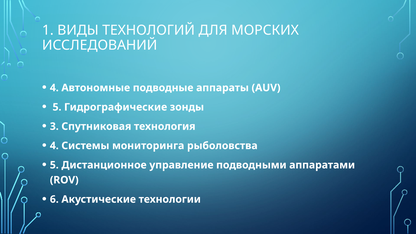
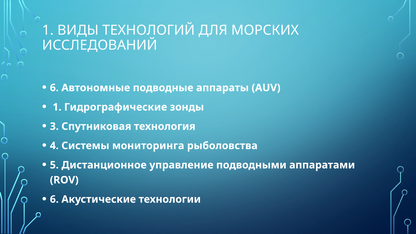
4: 4 -> 6 (54, 88)
5: 5 -> 1 (57, 107)
